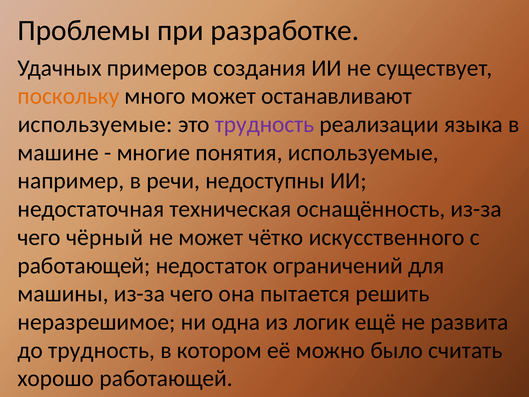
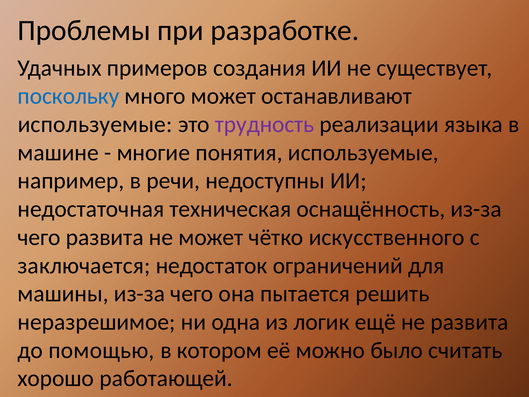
поскольку colour: orange -> blue (68, 96)
чего чёрный: чёрный -> развита (105, 237)
работающей: работающей -> заключается (84, 265)
до трудность: трудность -> помощью (102, 350)
